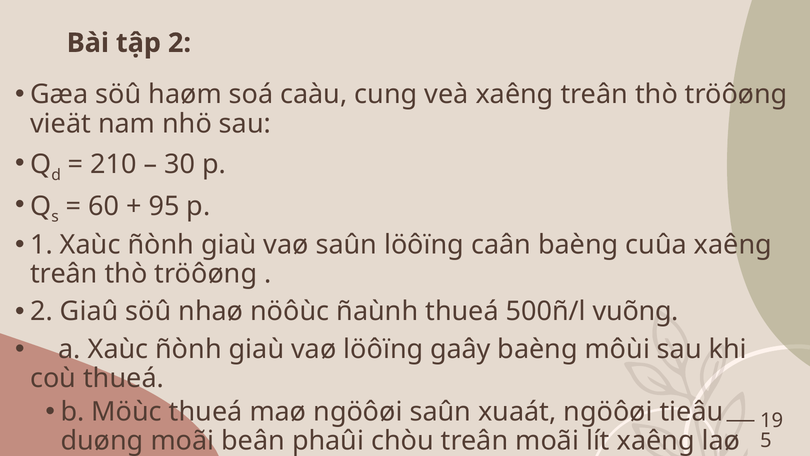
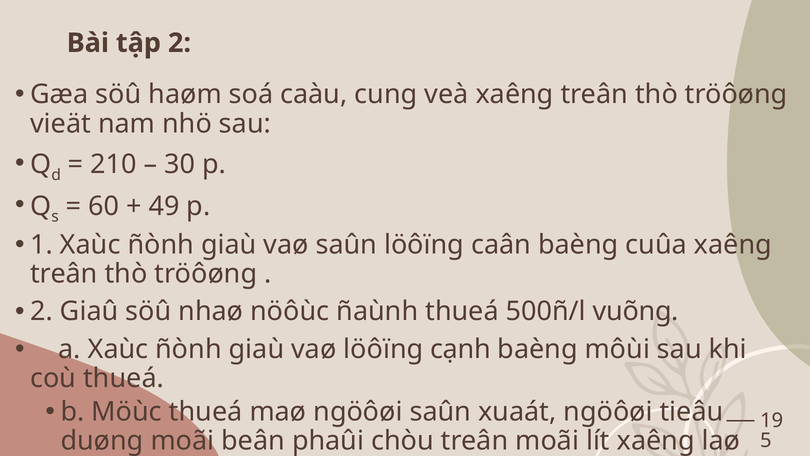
95: 95 -> 49 (164, 206)
gaây: gaây -> cạnh (461, 349)
